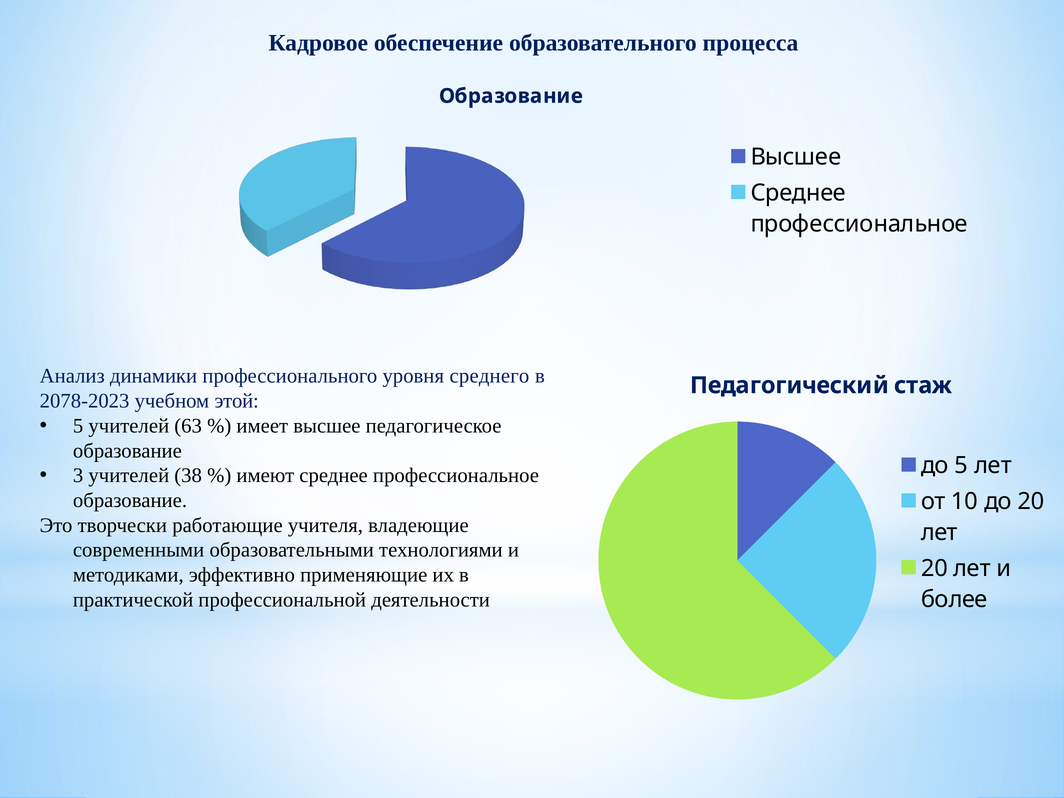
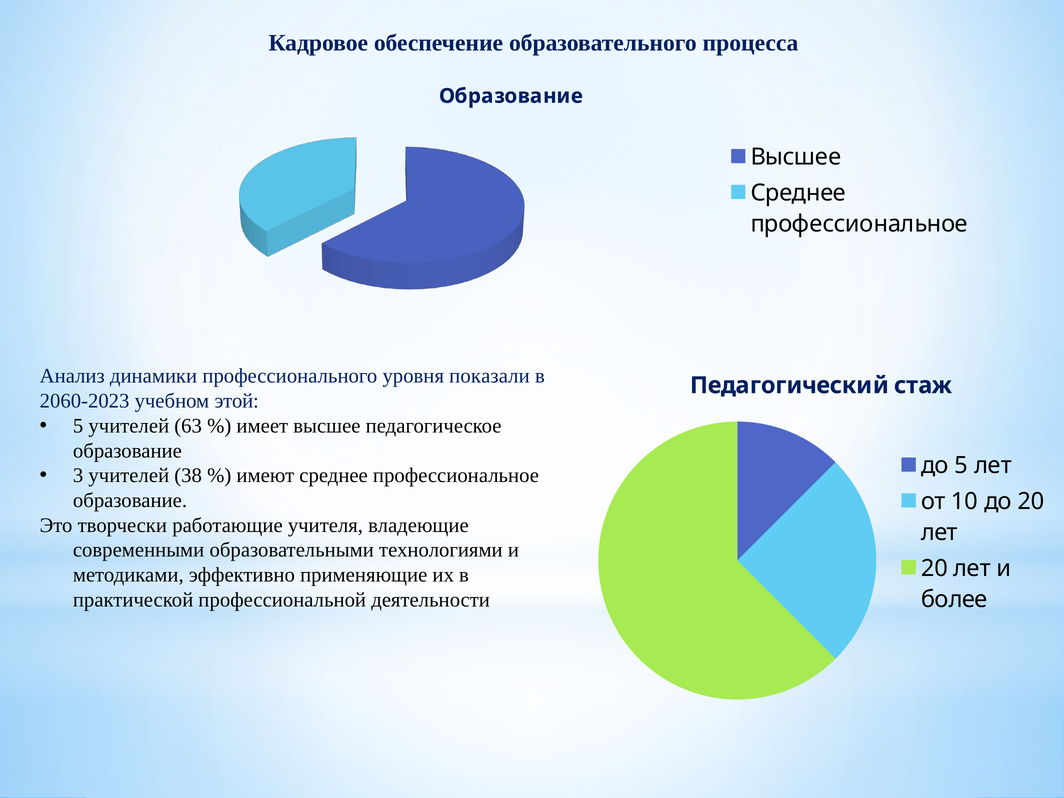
среднего: среднего -> показали (489, 376)
2078-2023: 2078-2023 -> 2060-2023 (85, 401)
